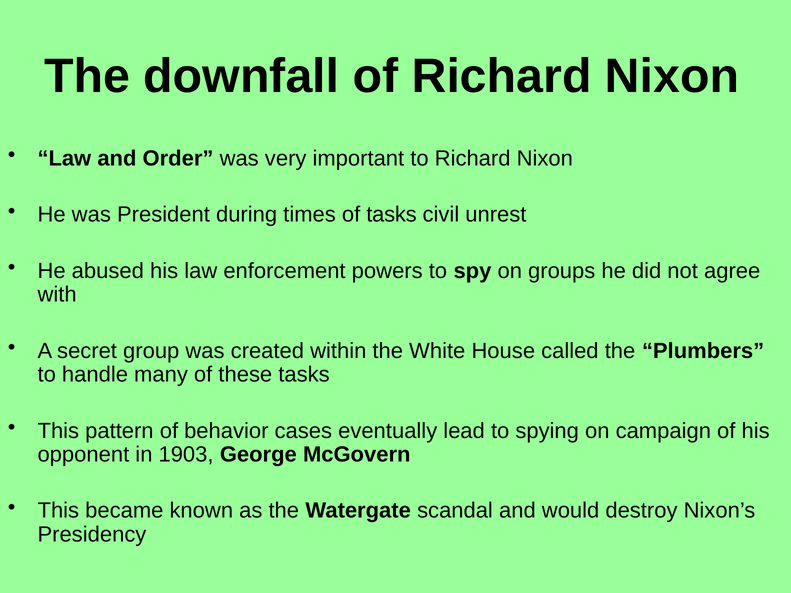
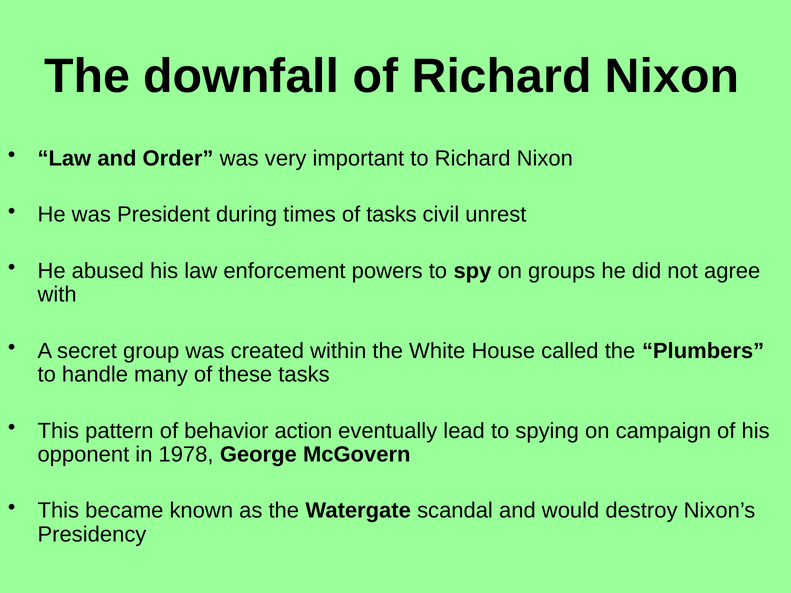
cases: cases -> action (303, 431)
1903: 1903 -> 1978 (186, 455)
